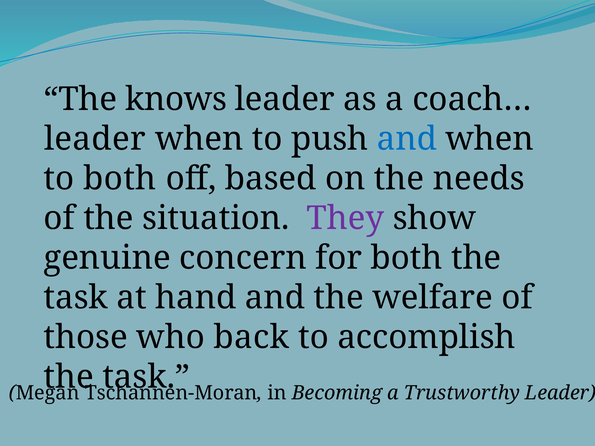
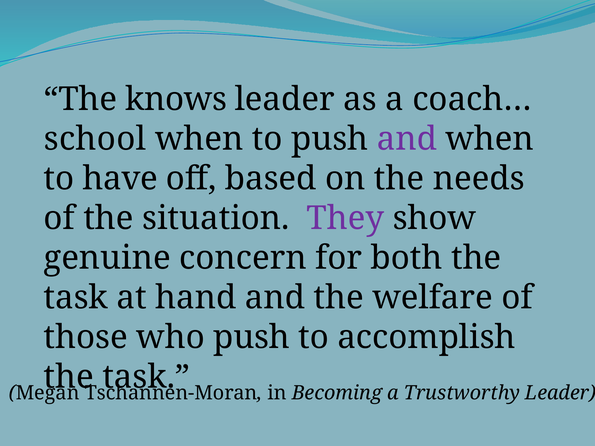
leader: leader -> school (95, 139)
and colour: blue -> purple (407, 139)
to both: both -> have (120, 179)
who back: back -> push (252, 337)
